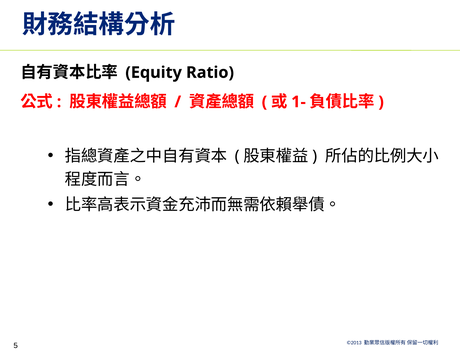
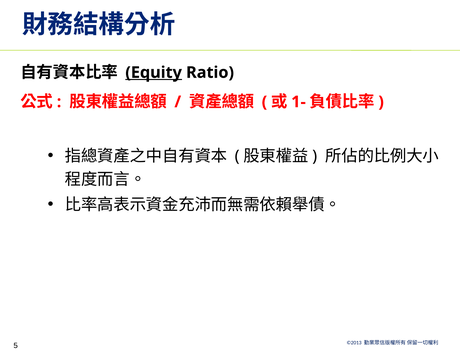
Equity underline: none -> present (154, 73)
